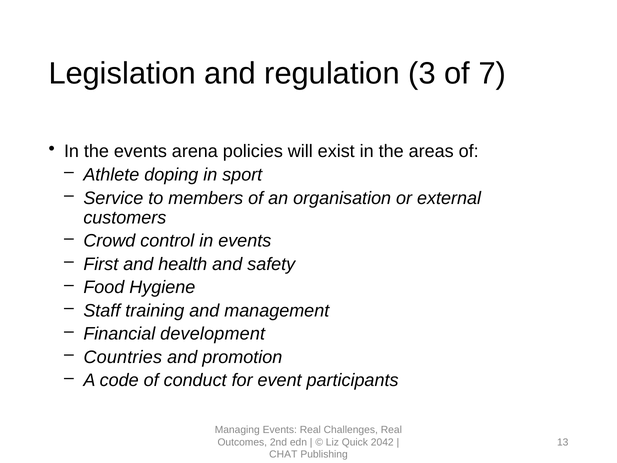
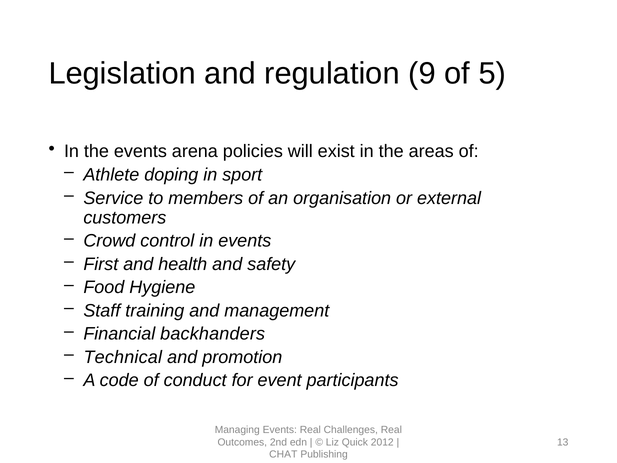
3: 3 -> 9 (422, 73)
7: 7 -> 5 (492, 73)
development: development -> backhanders (213, 334)
Countries: Countries -> Technical (123, 357)
2042: 2042 -> 2012 (382, 442)
